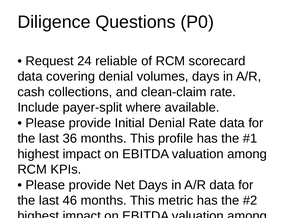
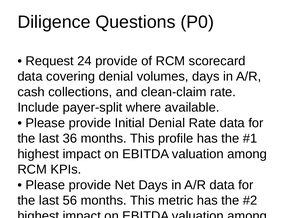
24 reliable: reliable -> provide (116, 61)
46: 46 -> 56 (70, 201)
